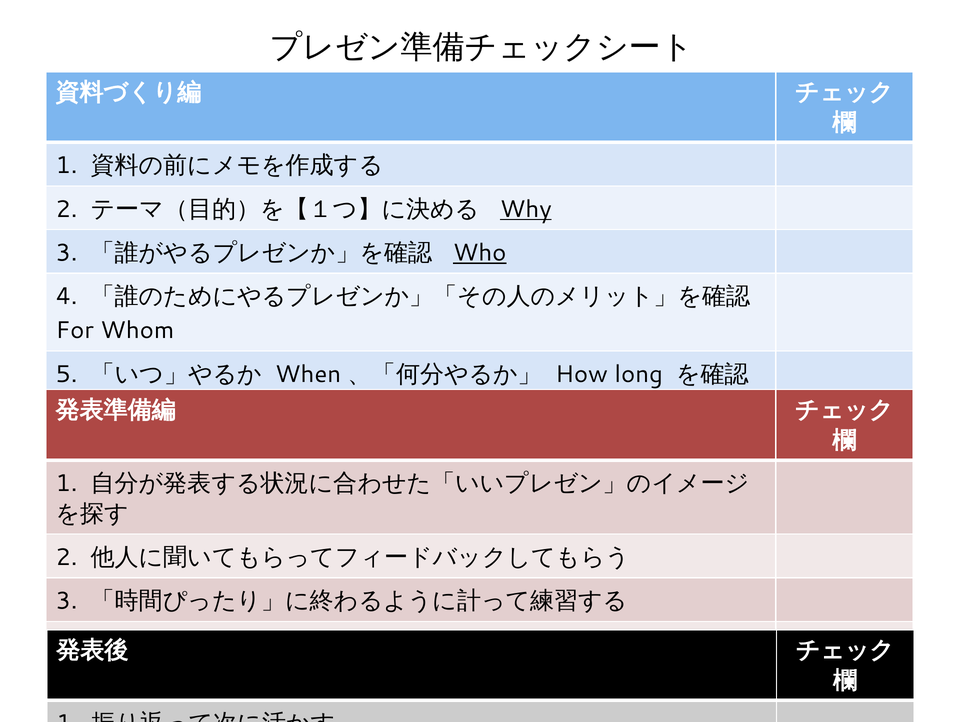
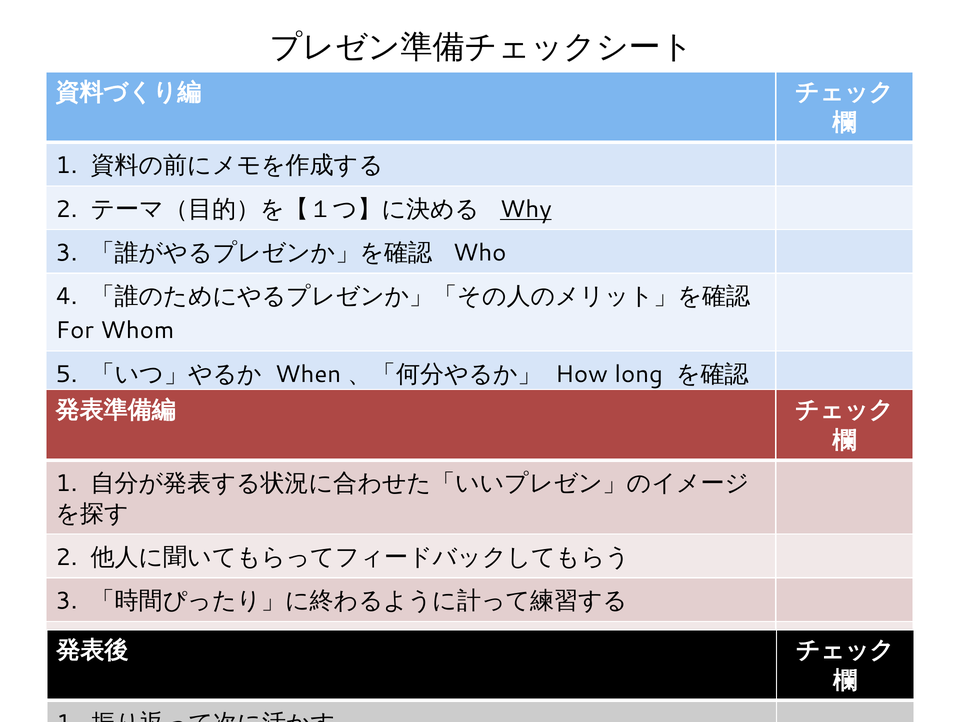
Who underline: present -> none (480, 253)
